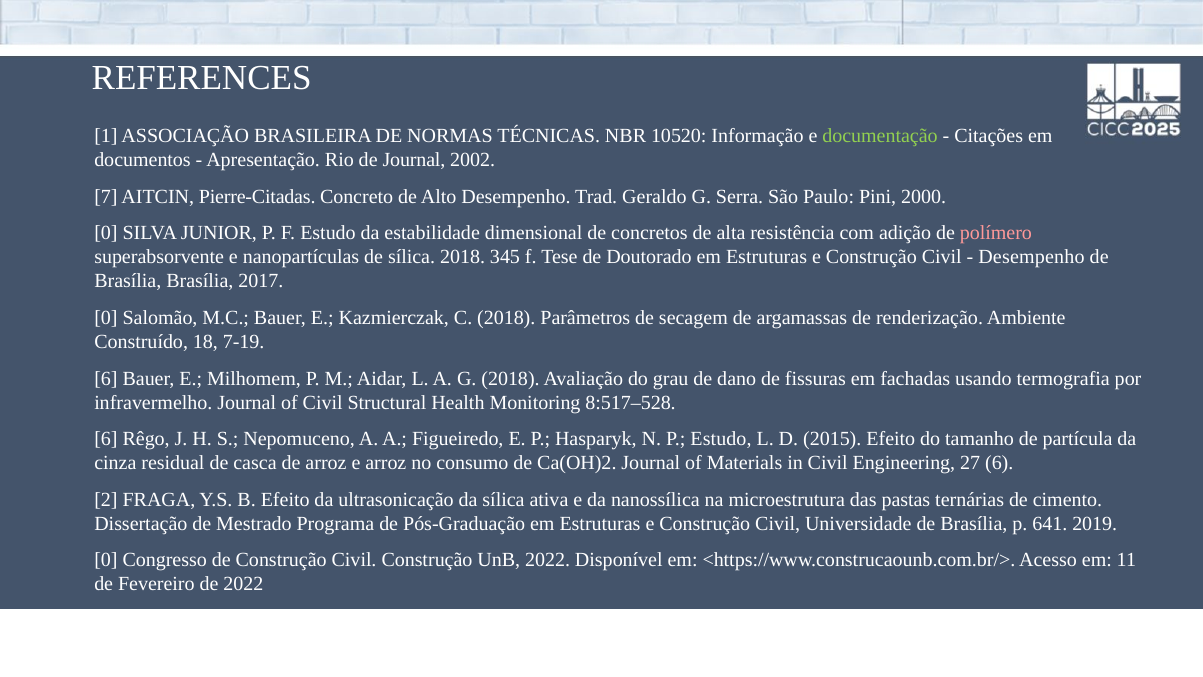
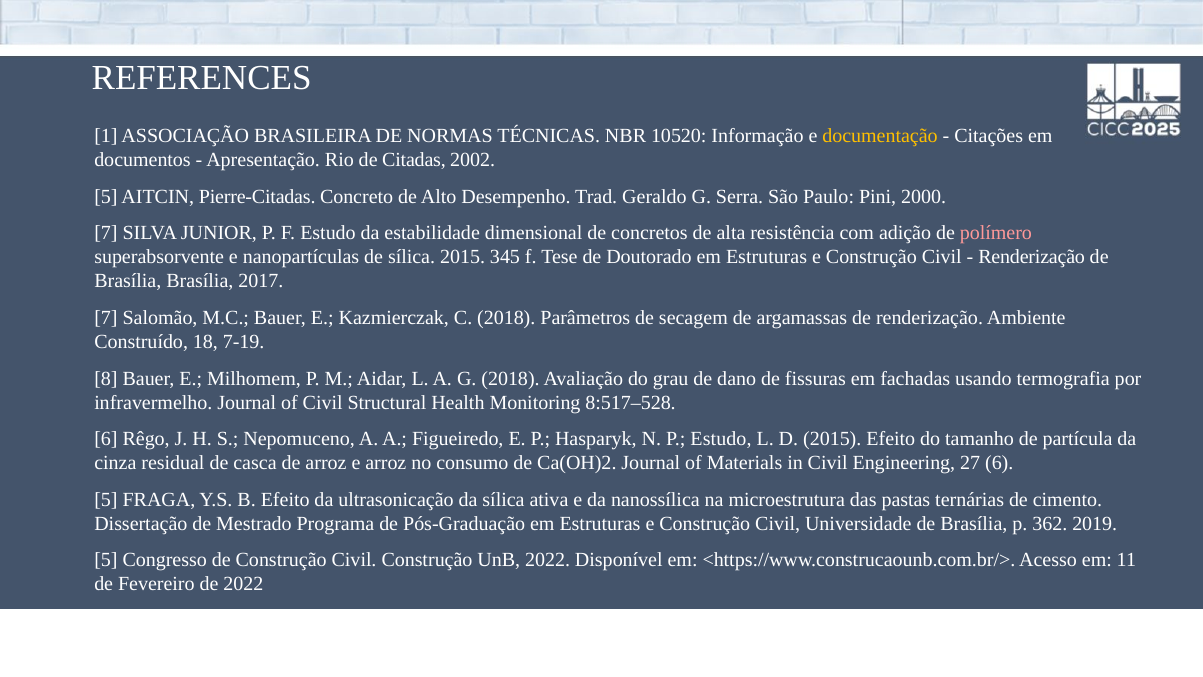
documentação colour: light green -> yellow (880, 136)
de Journal: Journal -> Citadas (414, 160)
7: 7 -> 5 (106, 197)
0: 0 -> 7 (106, 233)
sílica 2018: 2018 -> 2015 (463, 257)
Desempenho: Desempenho -> Renderização (1032, 257)
0: 0 -> 7 (106, 318)
6: 6 -> 8 (106, 378)
2: 2 -> 5 (106, 499)
641: 641 -> 362 (1050, 523)
0: 0 -> 5 (106, 560)
